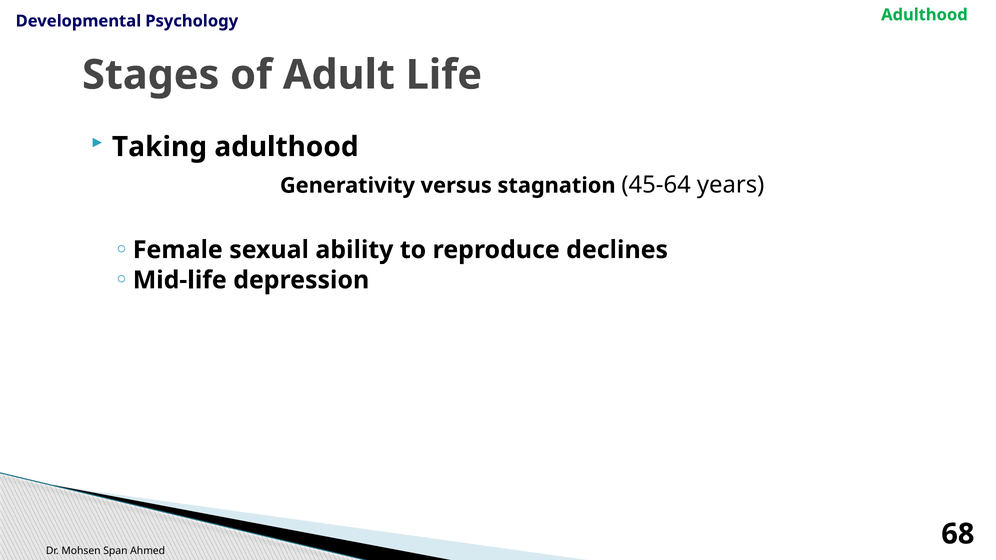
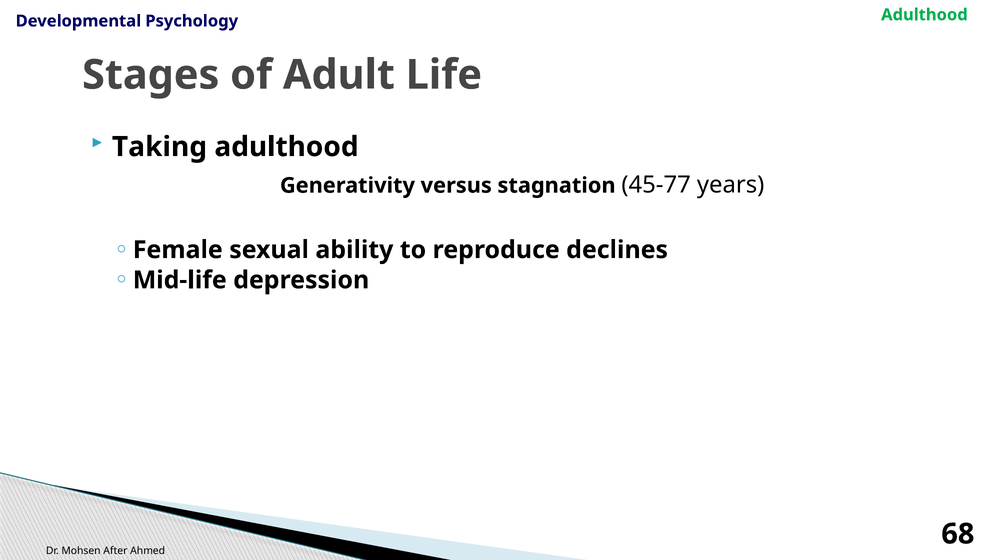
45-64: 45-64 -> 45-77 (656, 185)
Span: Span -> After (115, 551)
